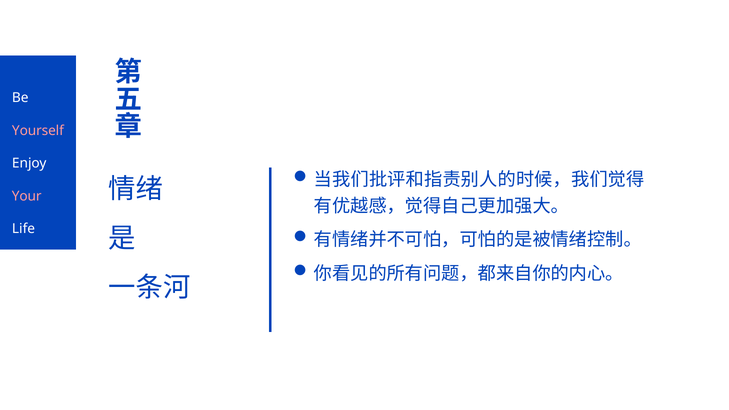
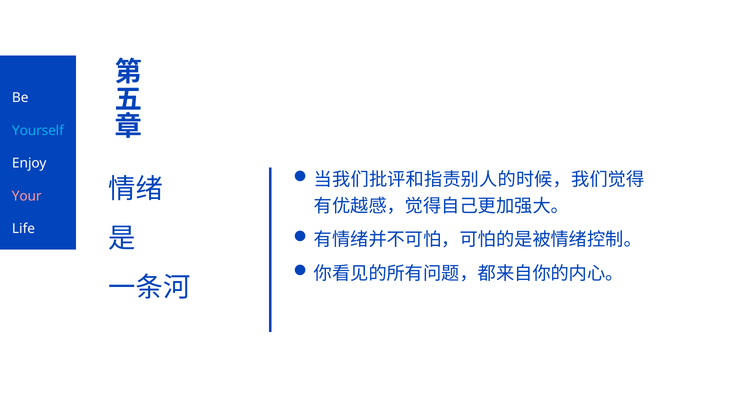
Yourself colour: pink -> light blue (38, 131)
